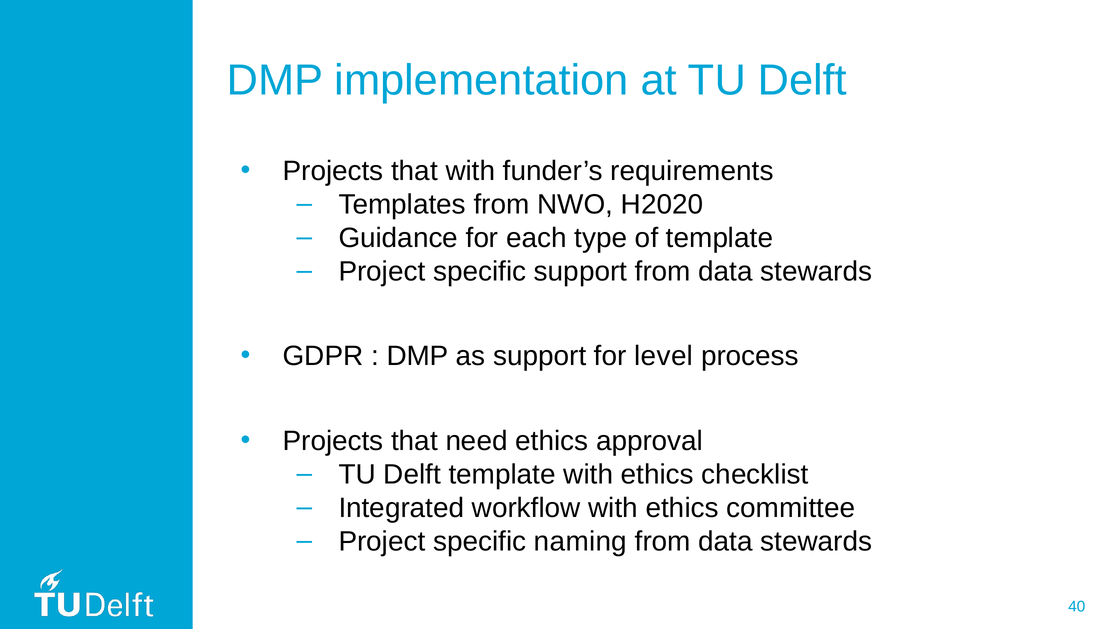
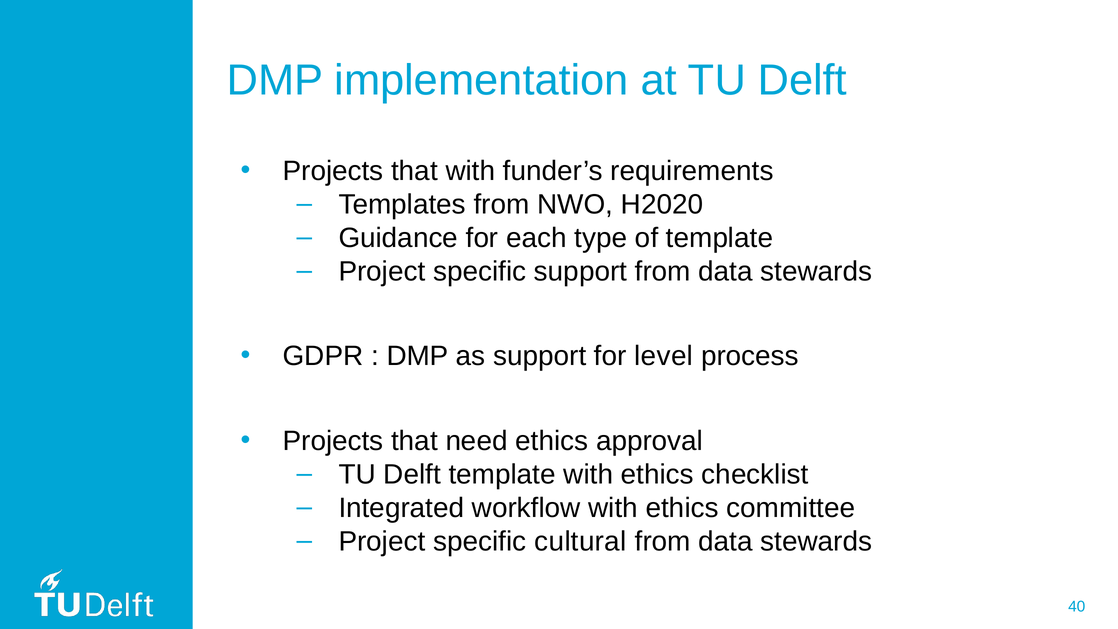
naming: naming -> cultural (580, 541)
